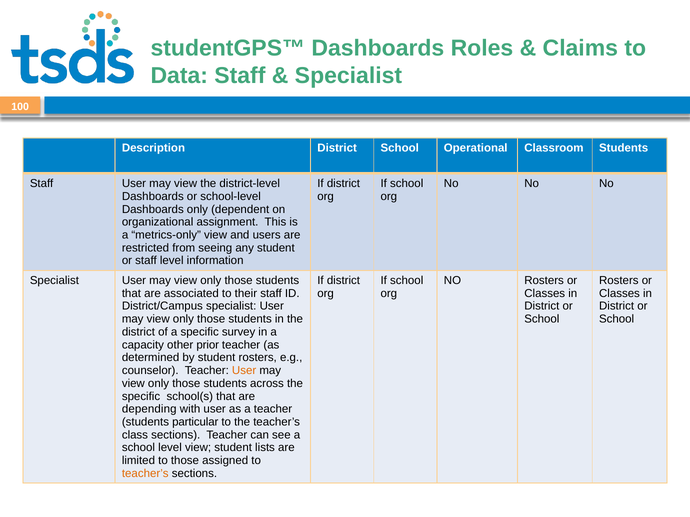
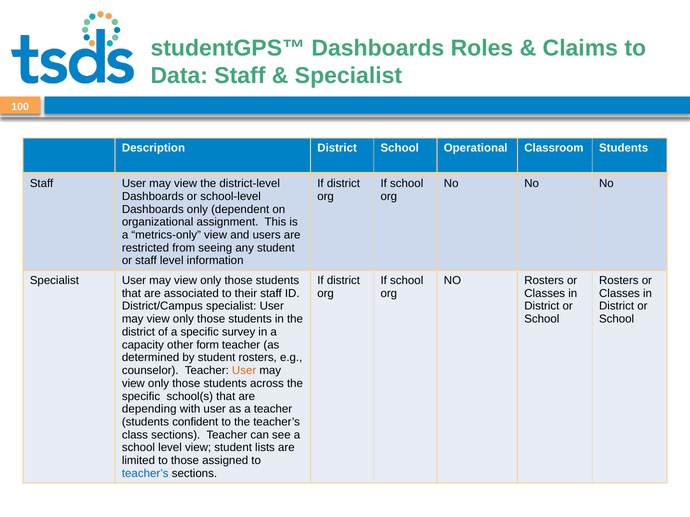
prior: prior -> form (208, 345)
particular: particular -> confident (195, 422)
teacher’s colour: orange -> blue (145, 474)
